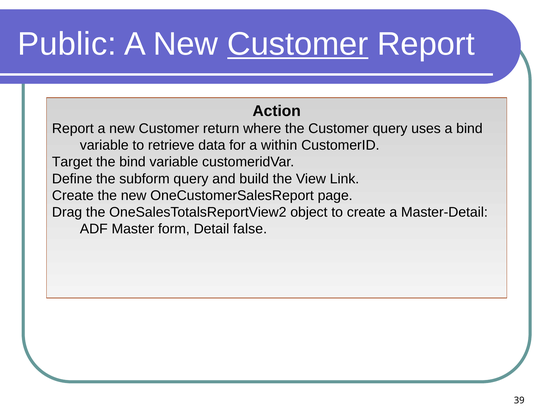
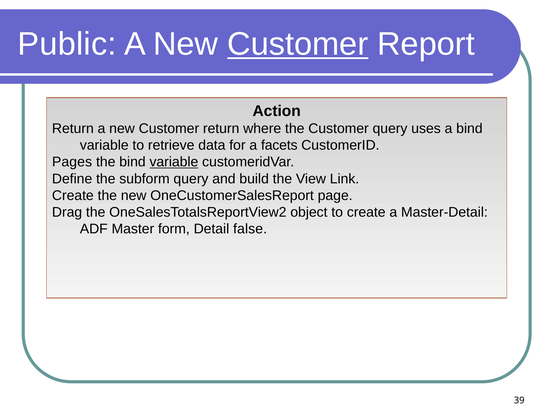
Report: Report -> Return (73, 128)
within: within -> facets (279, 145)
Target: Target -> Pages (72, 162)
variable underline: none -> present (174, 162)
